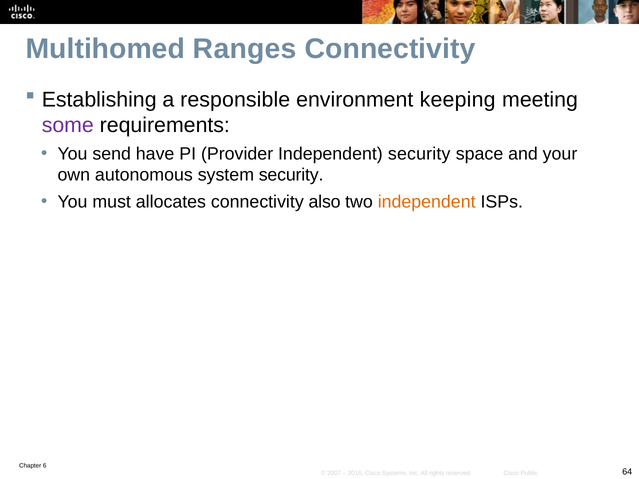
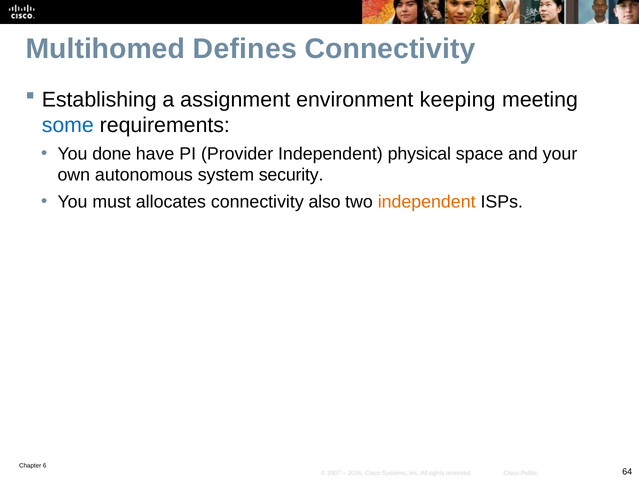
Ranges: Ranges -> Defines (245, 49)
responsible: responsible -> assignment (235, 100)
some colour: purple -> blue (68, 125)
send: send -> done (112, 154)
Independent security: security -> physical (419, 154)
